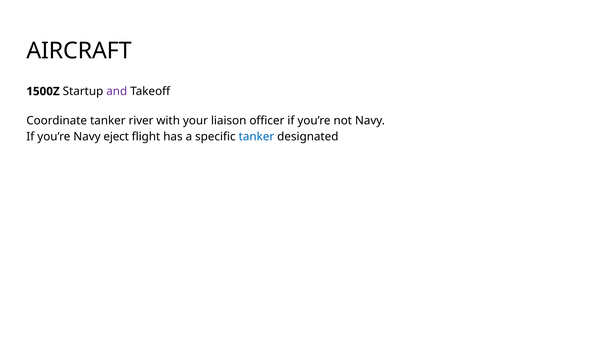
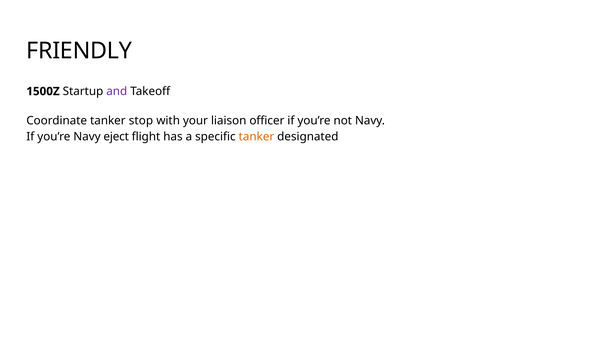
AIRCRAFT: AIRCRAFT -> FRIENDLY (79, 51)
river: river -> stop (141, 121)
tanker colour: blue -> orange (256, 137)
